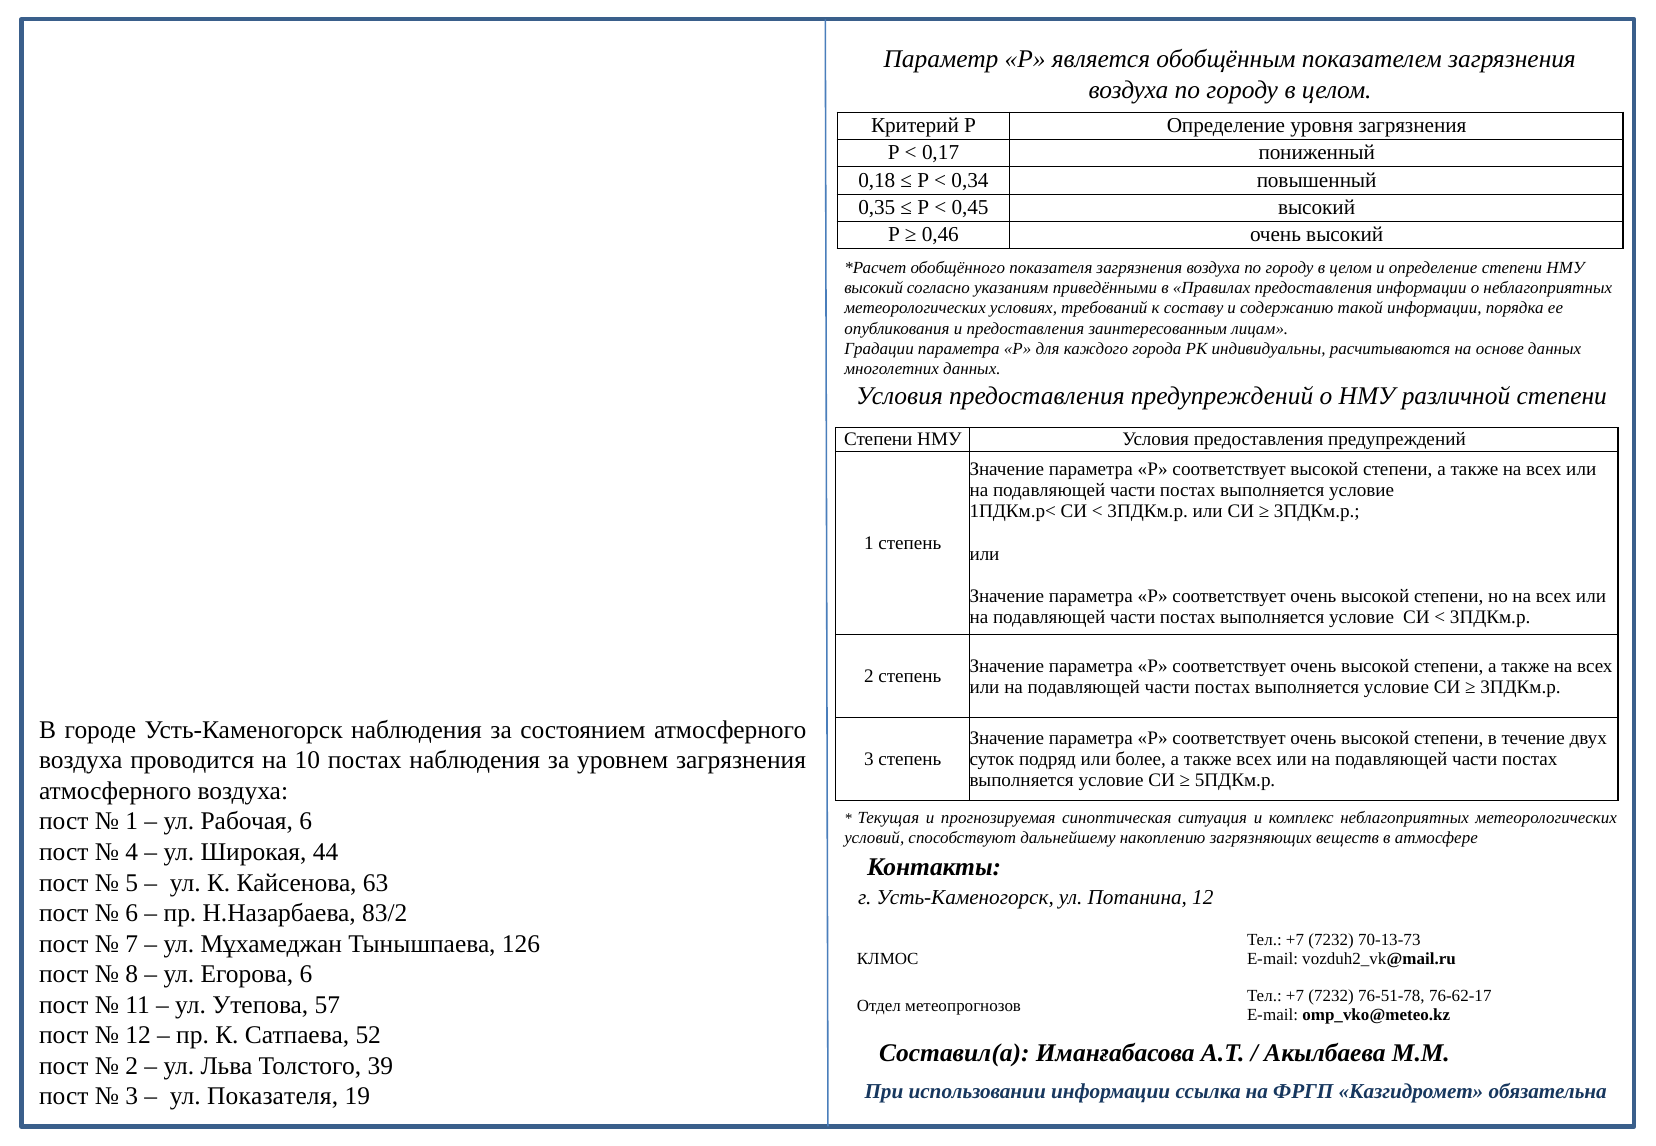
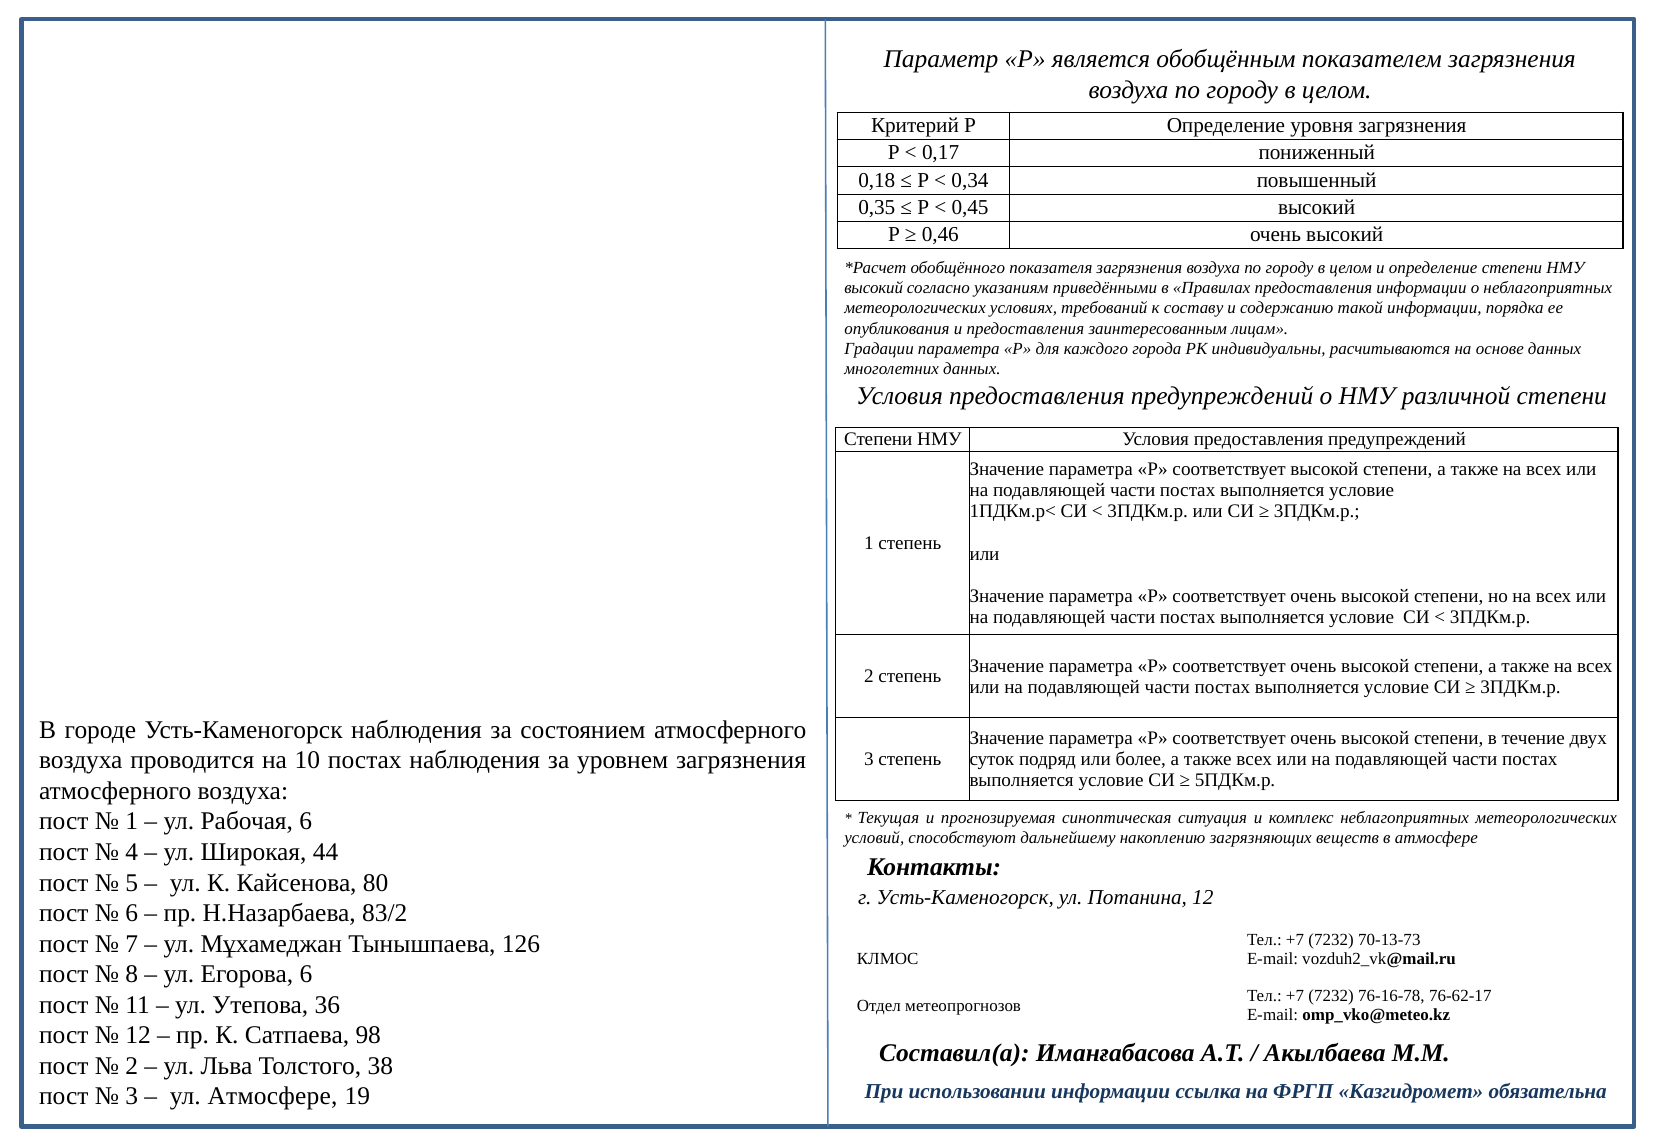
63: 63 -> 80 (376, 883)
76-51-78: 76-51-78 -> 76-16-78 (1391, 996)
57: 57 -> 36 (327, 1005)
52: 52 -> 98 (368, 1036)
39: 39 -> 38 (380, 1066)
ул Показателя: Показателя -> Атмосфере (273, 1097)
